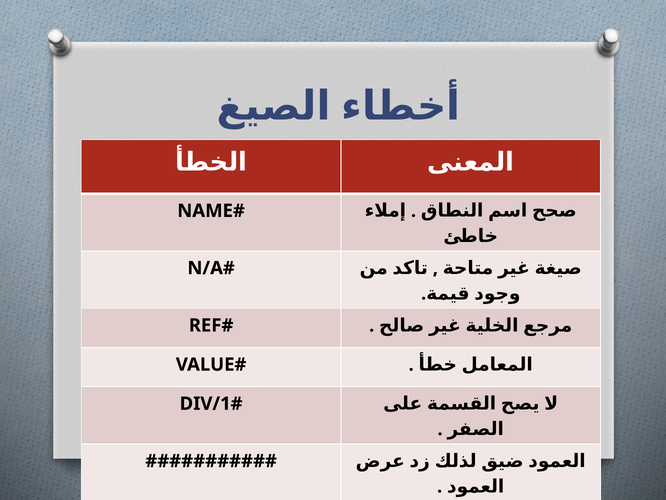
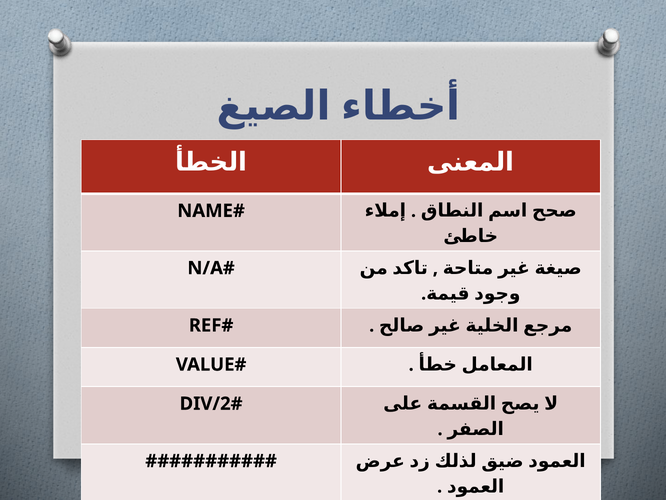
DIV/1: DIV/1 -> DIV/2 (205, 403)
